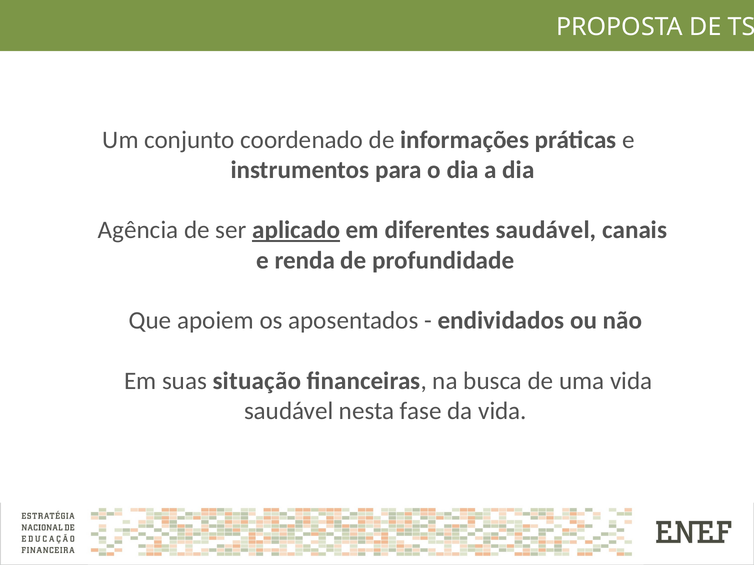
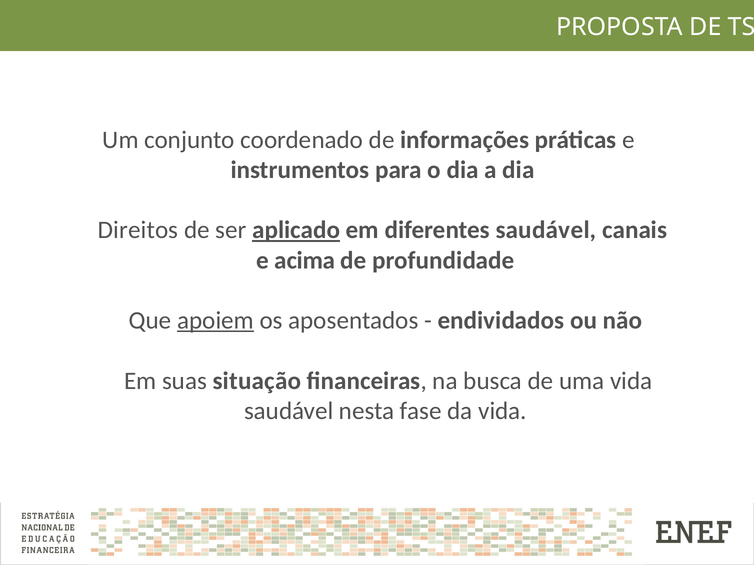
Agência: Agência -> Direitos (138, 230)
renda: renda -> acima (305, 261)
apoiem underline: none -> present (216, 321)
